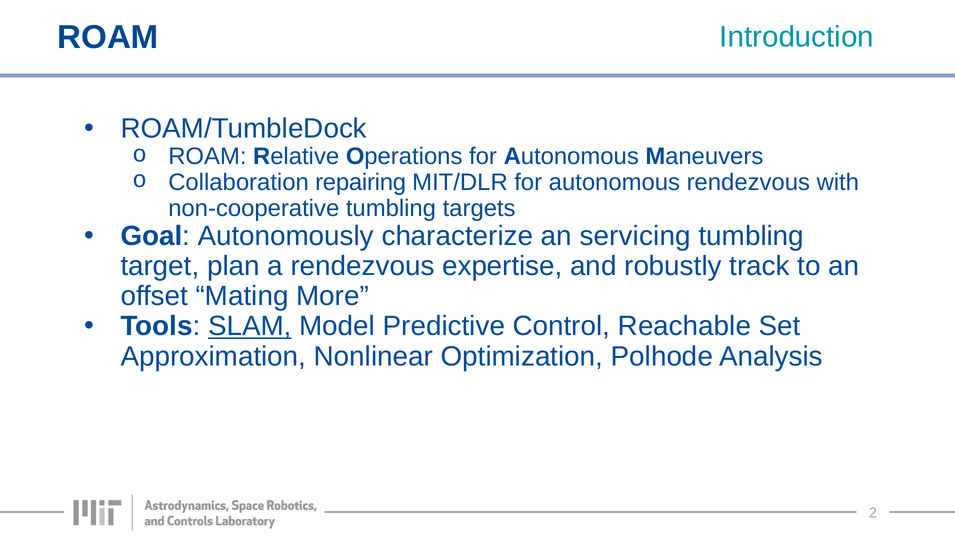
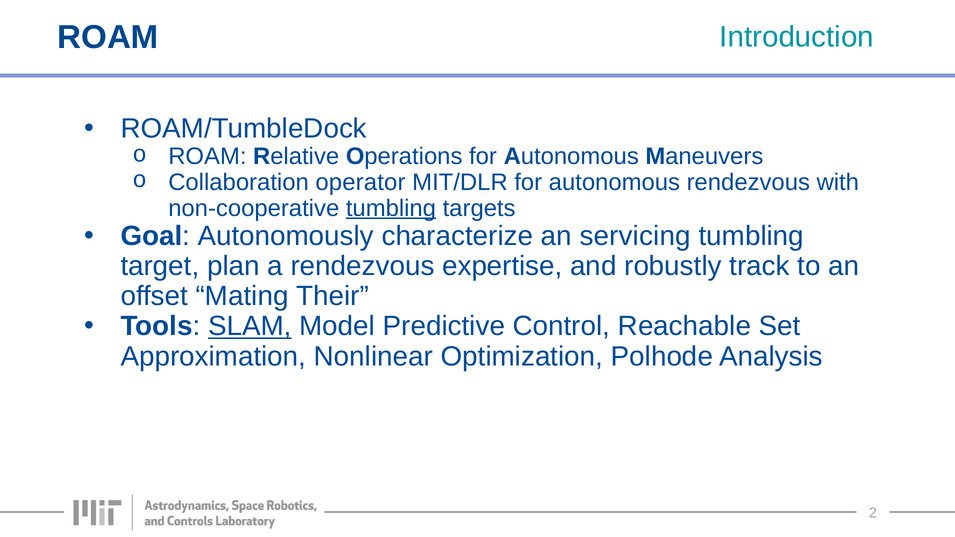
repairing: repairing -> operator (360, 182)
tumbling underline: none -> present (391, 208)
More: More -> Their (333, 296)
